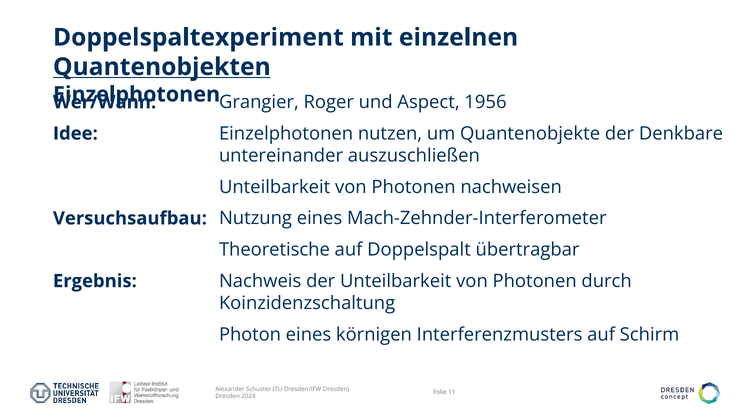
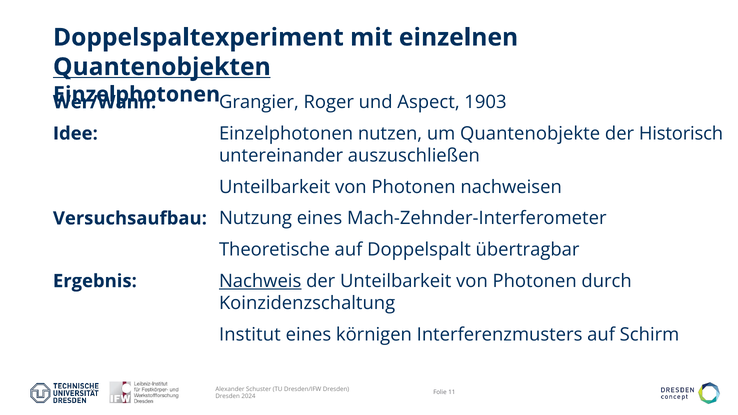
1956: 1956 -> 1903 (485, 102)
Denkbare: Denkbare -> Historisch (681, 134)
Nachweis underline: none -> present (260, 281)
Photon: Photon -> Institut (250, 335)
